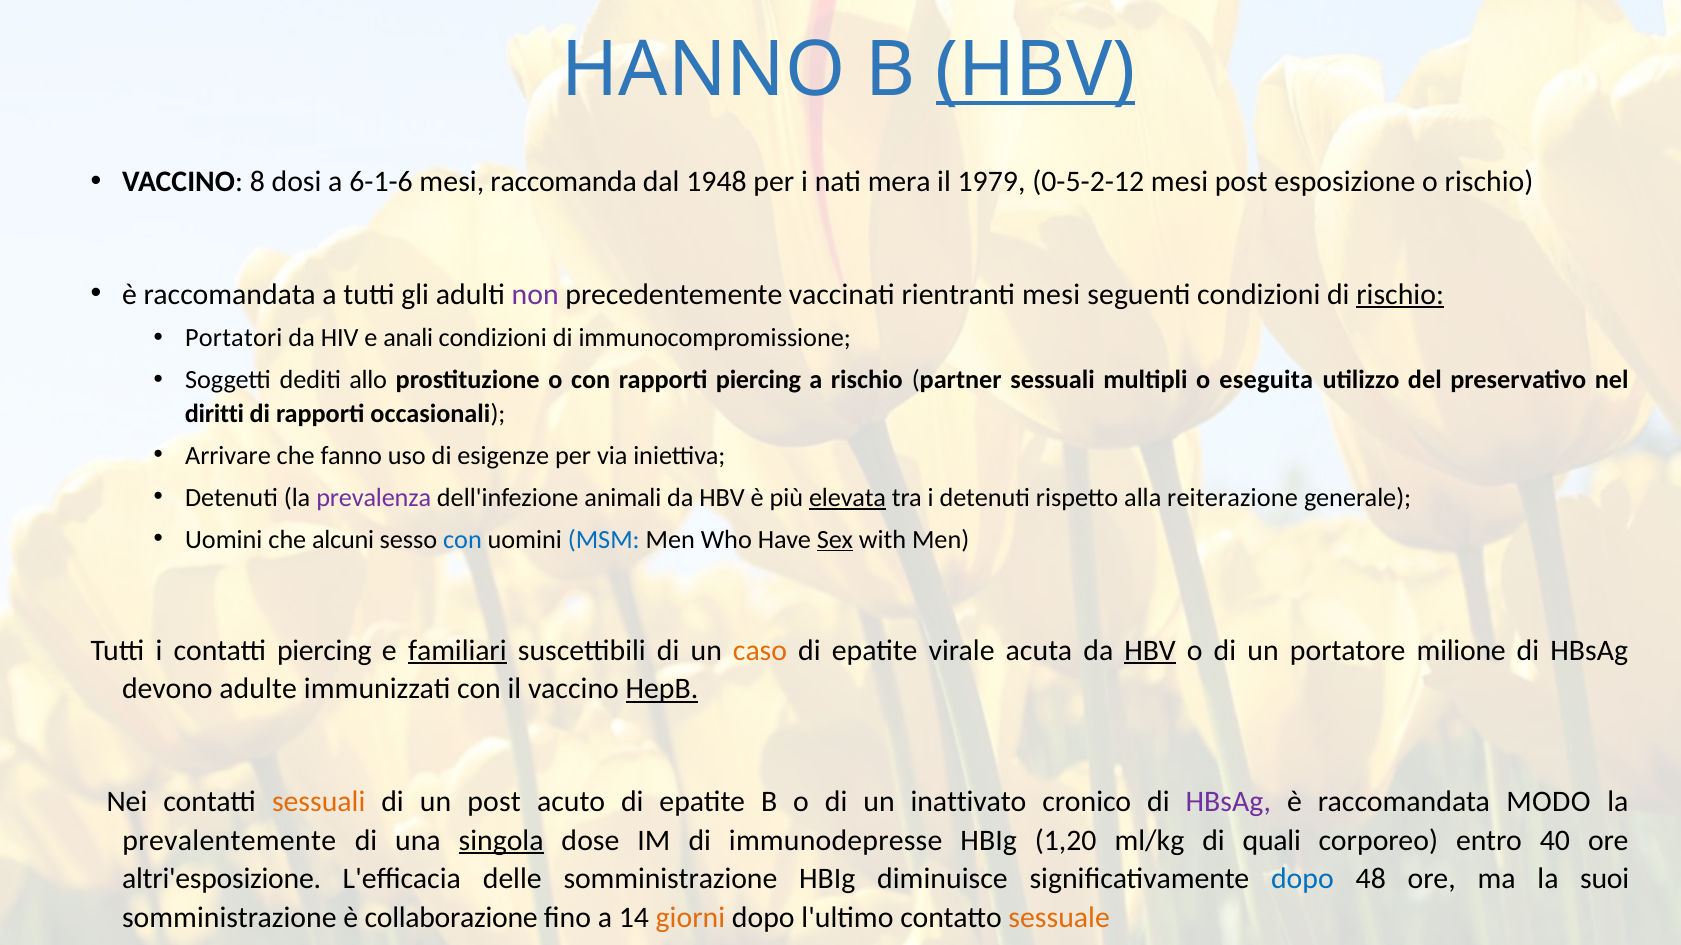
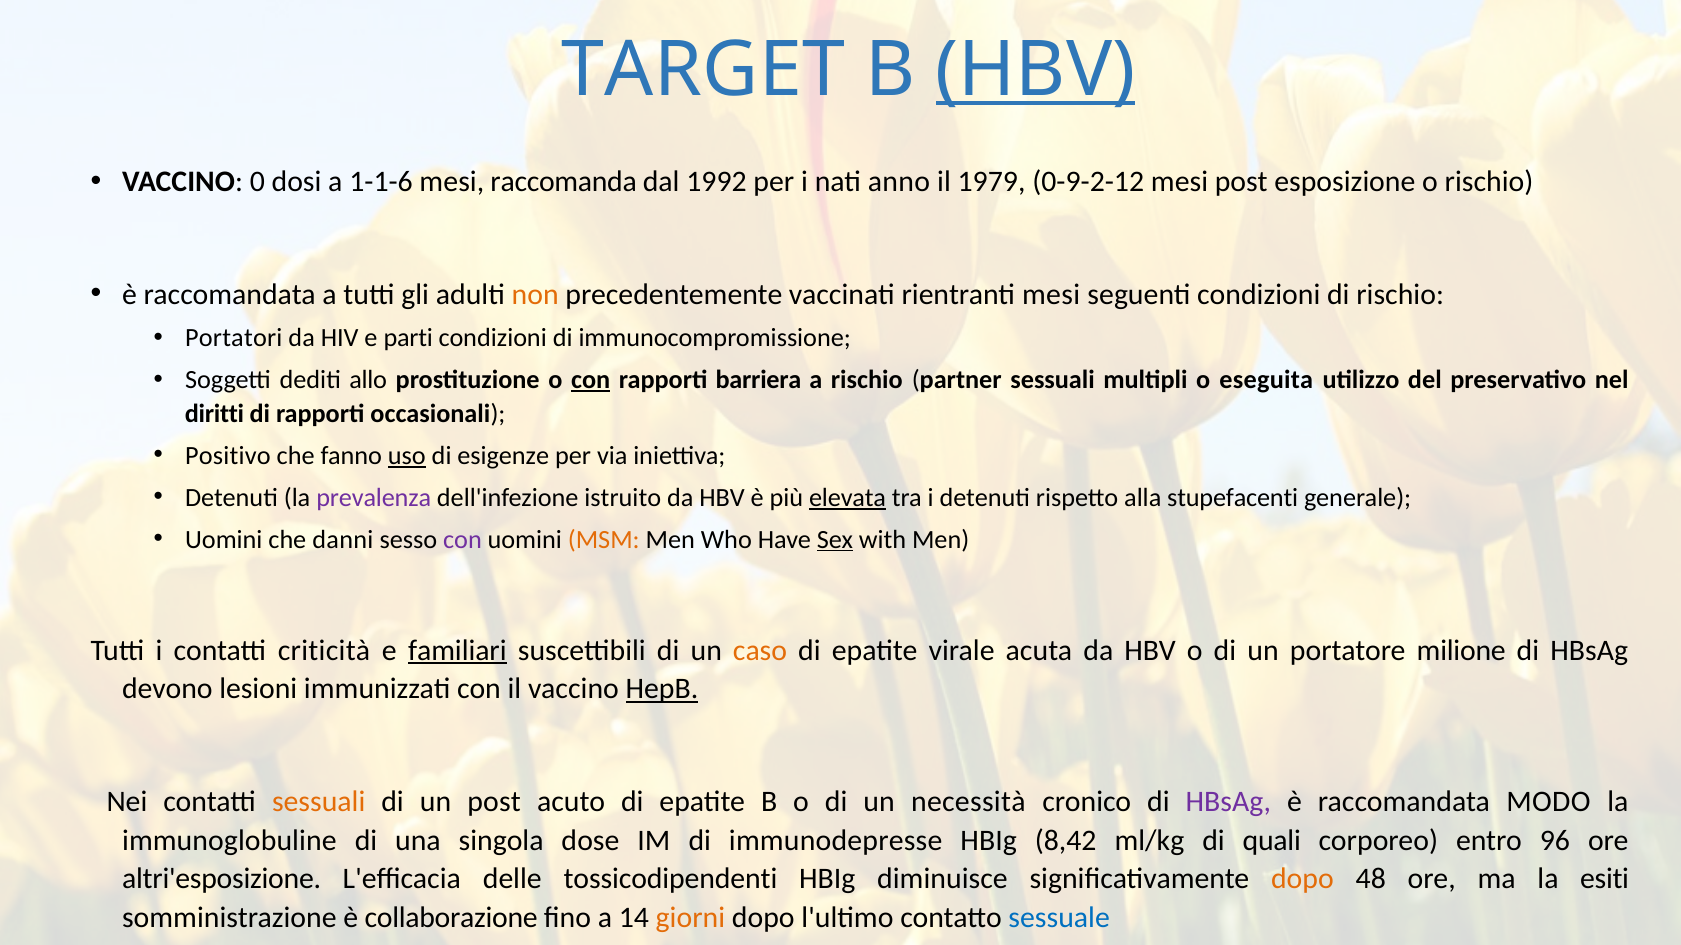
HANNO: HANNO -> TARGET (703, 70)
8: 8 -> 0 (257, 182)
6-1-6: 6-1-6 -> 1-1-6 (381, 182)
1948: 1948 -> 1992 (716, 182)
mera: mera -> anno (899, 182)
0-5-2-12: 0-5-2-12 -> 0-9-2-12 (1088, 182)
non colour: purple -> orange (535, 295)
rischio underline: present -> none (1400, 295)
anali: anali -> parti (408, 338)
con underline: none -> present (591, 380)
rapporti piercing: piercing -> barriera (759, 380)
Arrivare: Arrivare -> Positivo (228, 456)
uso underline: none -> present (407, 456)
animali: animali -> istruito (623, 498)
reiterazione: reiterazione -> stupefacenti (1233, 498)
alcuni: alcuni -> danni (343, 540)
con colour: blue -> purple (462, 540)
MSM colour: blue -> orange (604, 540)
contatti piercing: piercing -> criticità (324, 651)
HBV underline: present -> none (1150, 651)
adulte: adulte -> lesioni (258, 689)
inattivato: inattivato -> necessità (968, 802)
prevalentemente: prevalentemente -> immunoglobuline (229, 841)
singola underline: present -> none (501, 841)
1,20: 1,20 -> 8,42 (1066, 841)
40: 40 -> 96 (1555, 841)
delle somministrazione: somministrazione -> tossicodipendenti (670, 879)
dopo colour: blue -> orange (1302, 879)
suoi: suoi -> esiti (1605, 879)
sessuale colour: orange -> blue (1059, 918)
